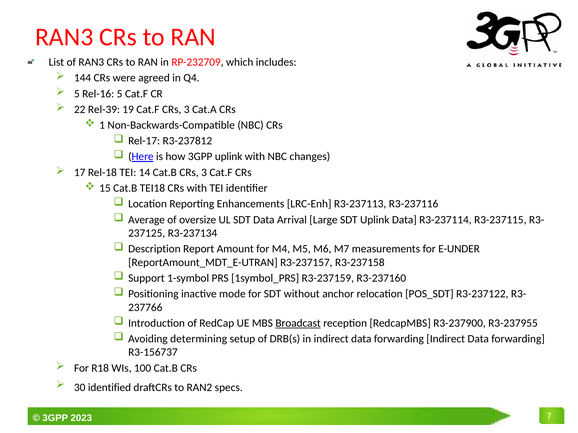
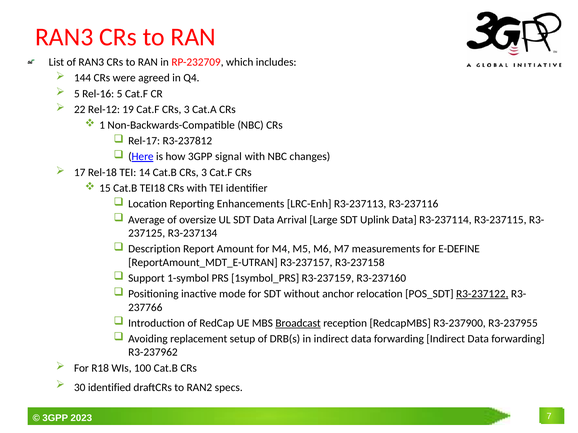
Rel-39: Rel-39 -> Rel-12 (104, 110)
3GPP uplink: uplink -> signal (228, 157)
E-UNDER: E-UNDER -> E-DEFINE (459, 249)
R3-237122 underline: none -> present (482, 294)
determining: determining -> replacement (199, 339)
R3-156737: R3-156737 -> R3-237962 (153, 353)
